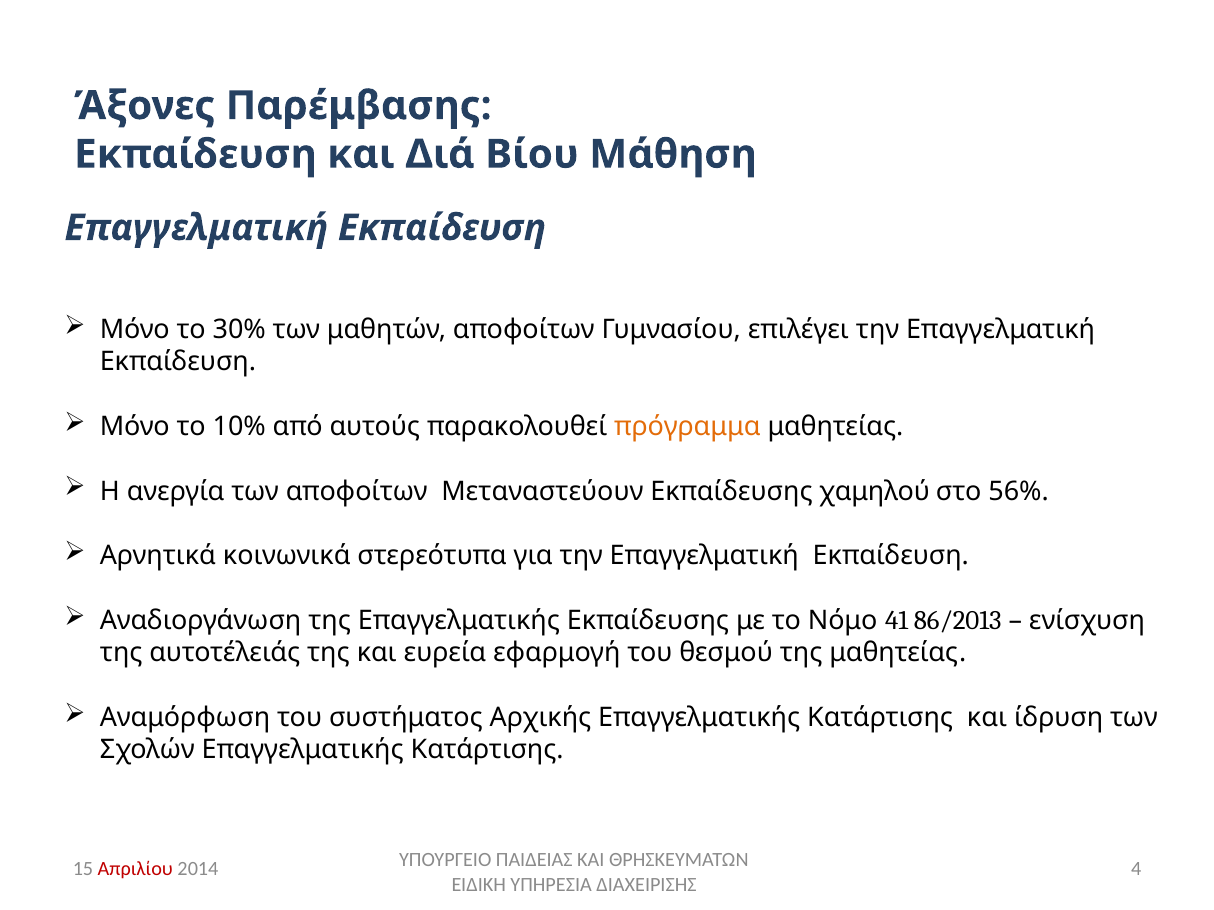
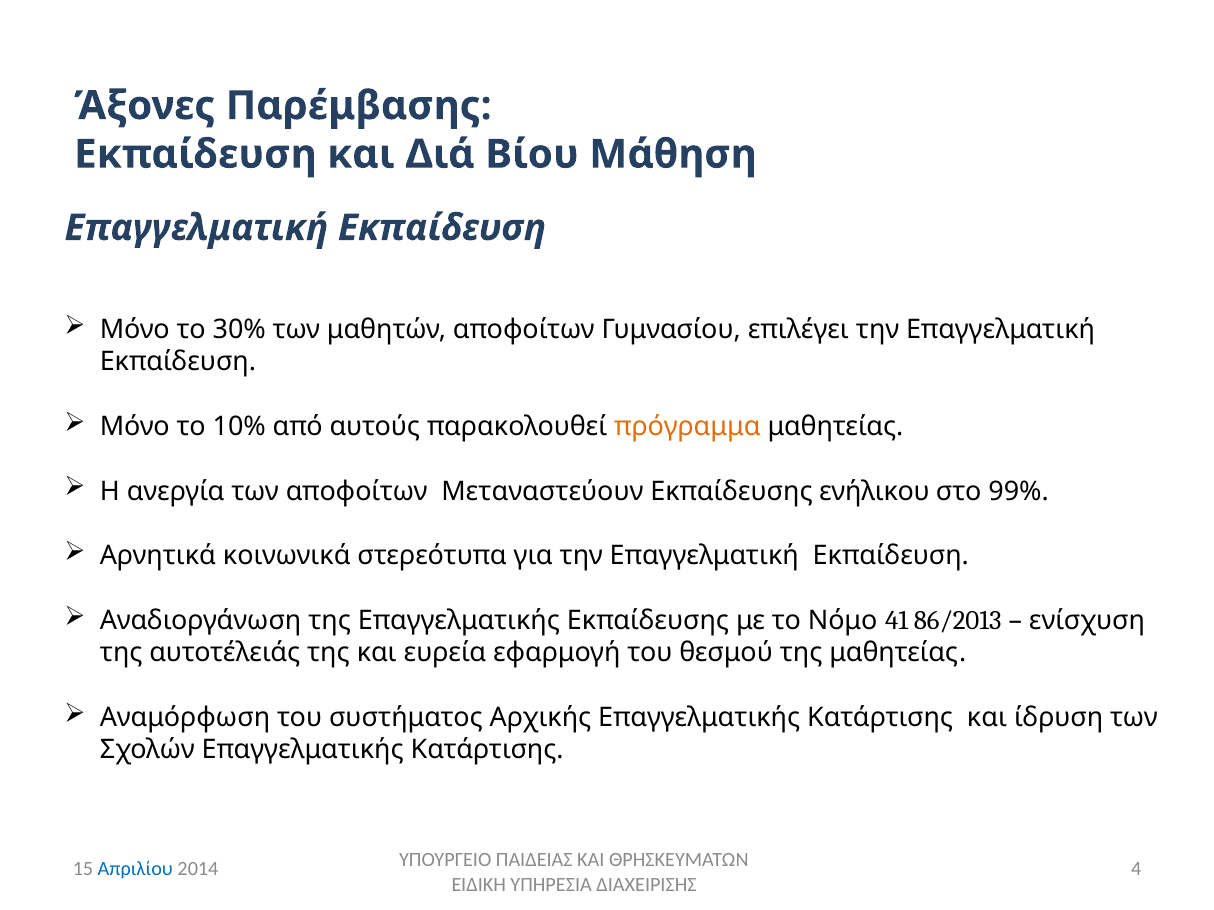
χαμηλού: χαμηλού -> ενήλικου (874, 492)
56%: 56% -> 99% (1019, 492)
Απριλίου colour: red -> blue (135, 870)
